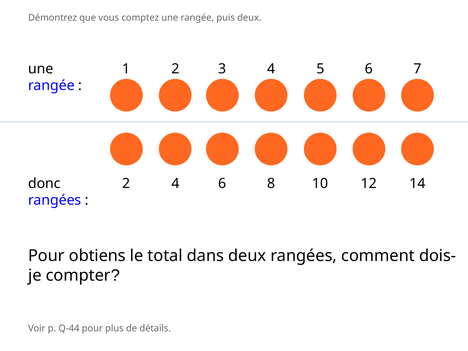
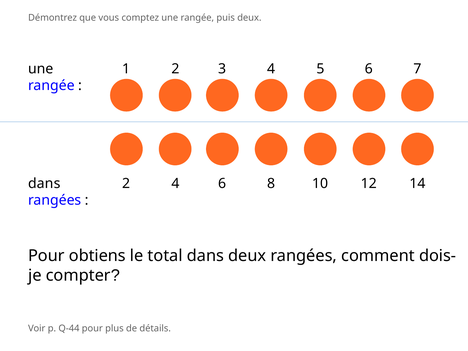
donc: donc -> dans (44, 183)
